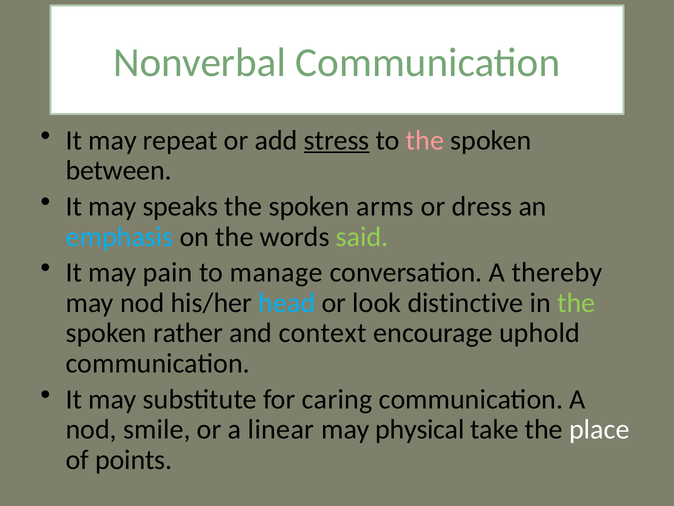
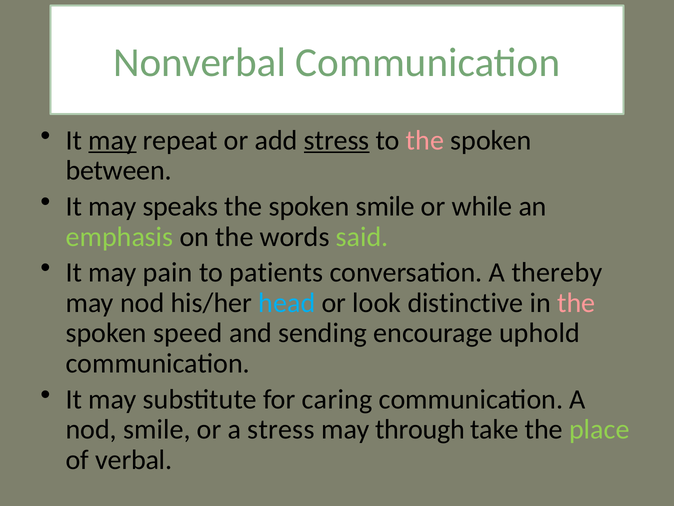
may underline: none -> present (113, 140)
spoken arms: arms -> smile (385, 206)
dress: dress -> while (482, 206)
emphasis colour: light blue -> light green (120, 237)
manage: manage -> patients (276, 272)
the colour: light green -> pink (576, 303)
rather: rather -> speed (188, 333)
context: context -> sending (323, 333)
a linear: linear -> stress (281, 429)
physical: physical -> through (420, 429)
place colour: white -> light green (599, 429)
points: points -> verbal (134, 460)
